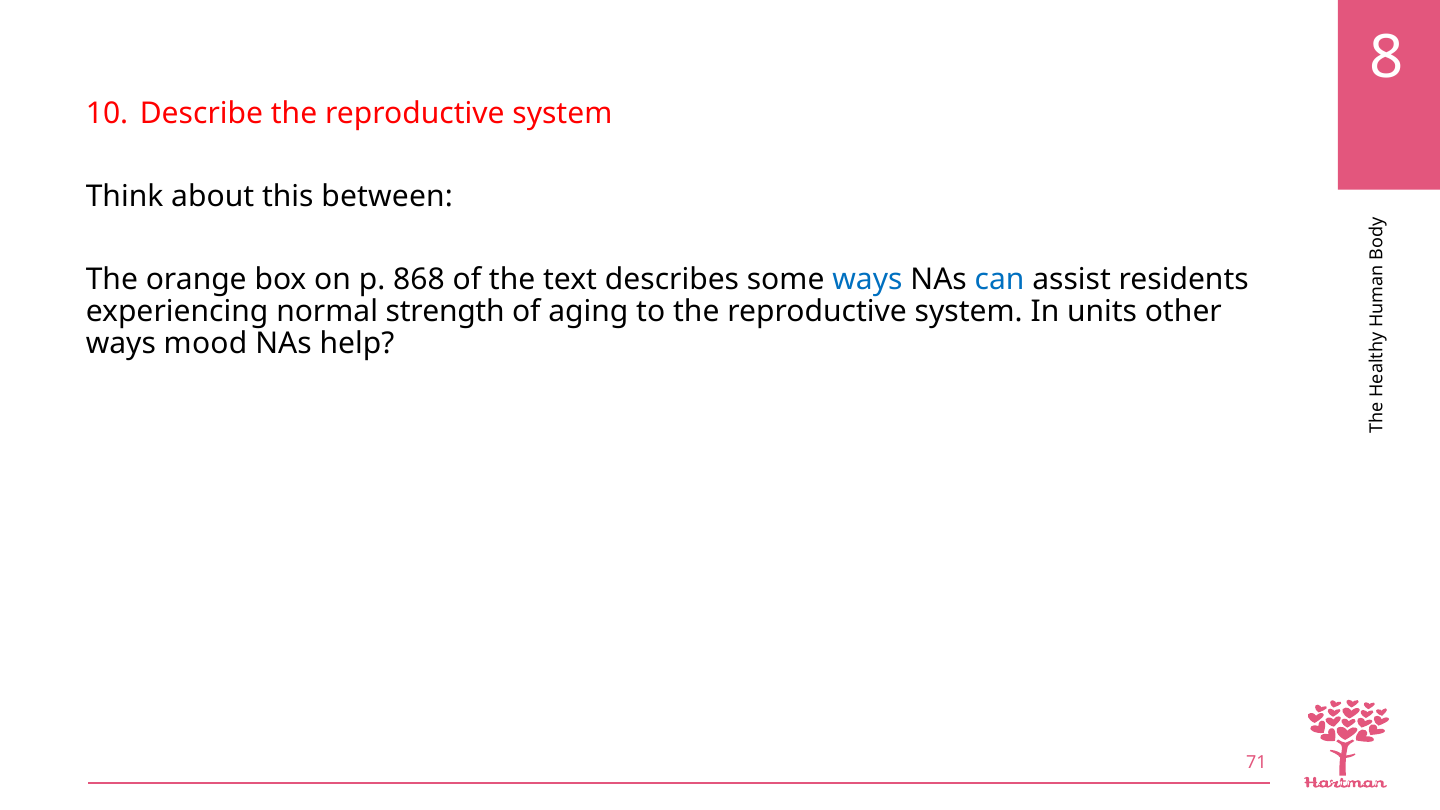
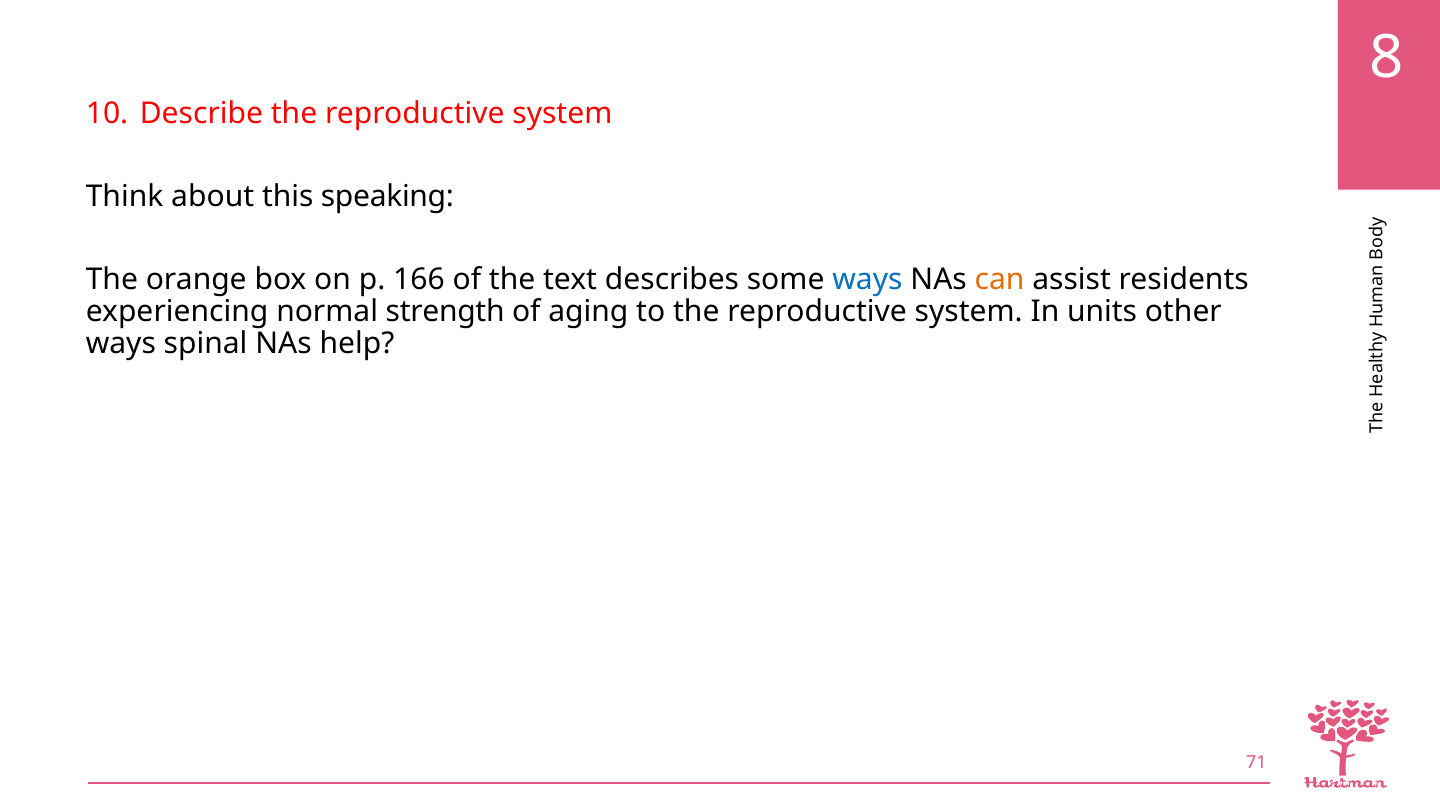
between: between -> speaking (387, 196)
868: 868 -> 166 (419, 279)
can colour: blue -> orange (1000, 279)
mood: mood -> spinal (206, 344)
